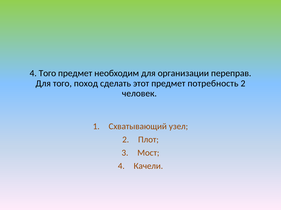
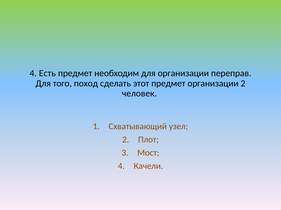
4 Того: Того -> Есть (47, 74)
предмет потребность: потребность -> организации (213, 84)
